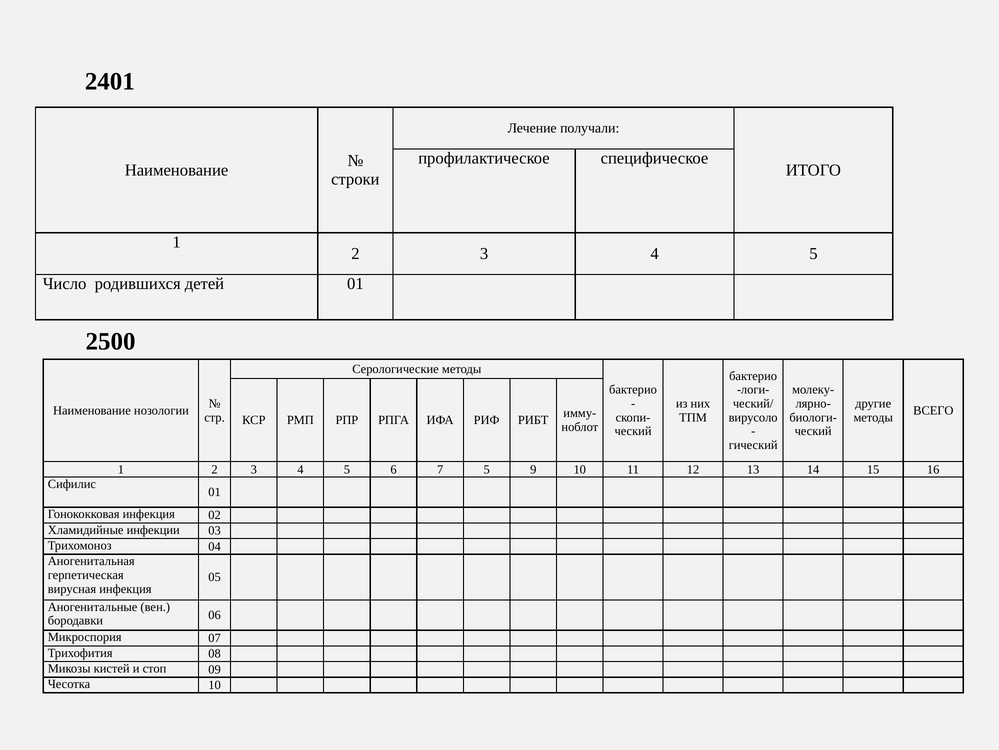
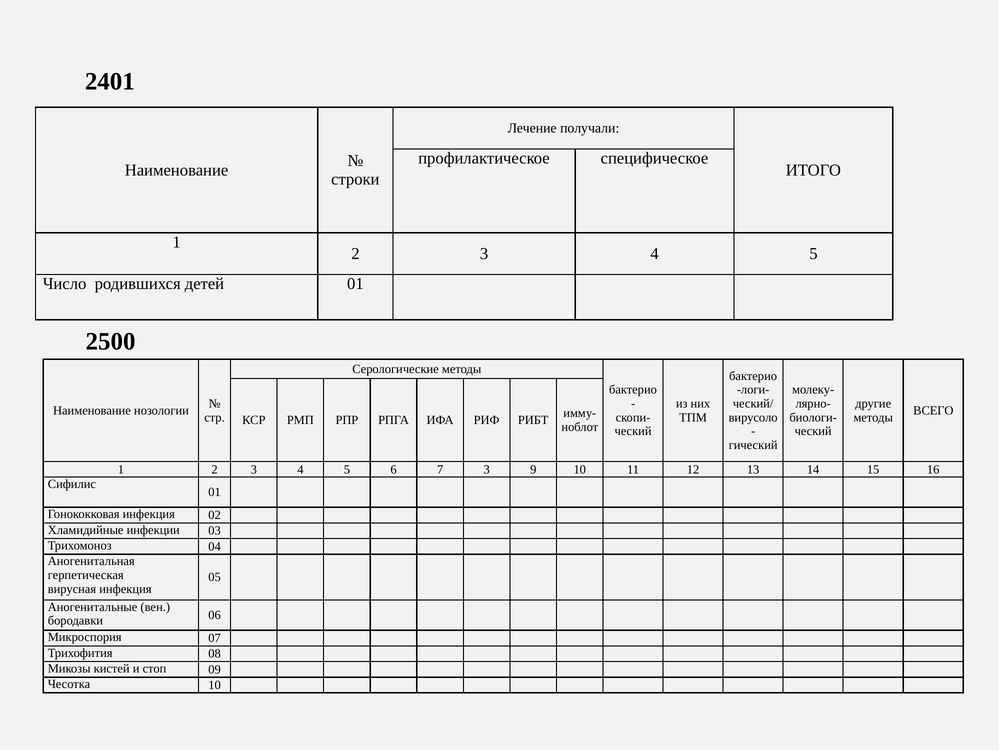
7 5: 5 -> 3 (487, 469)
